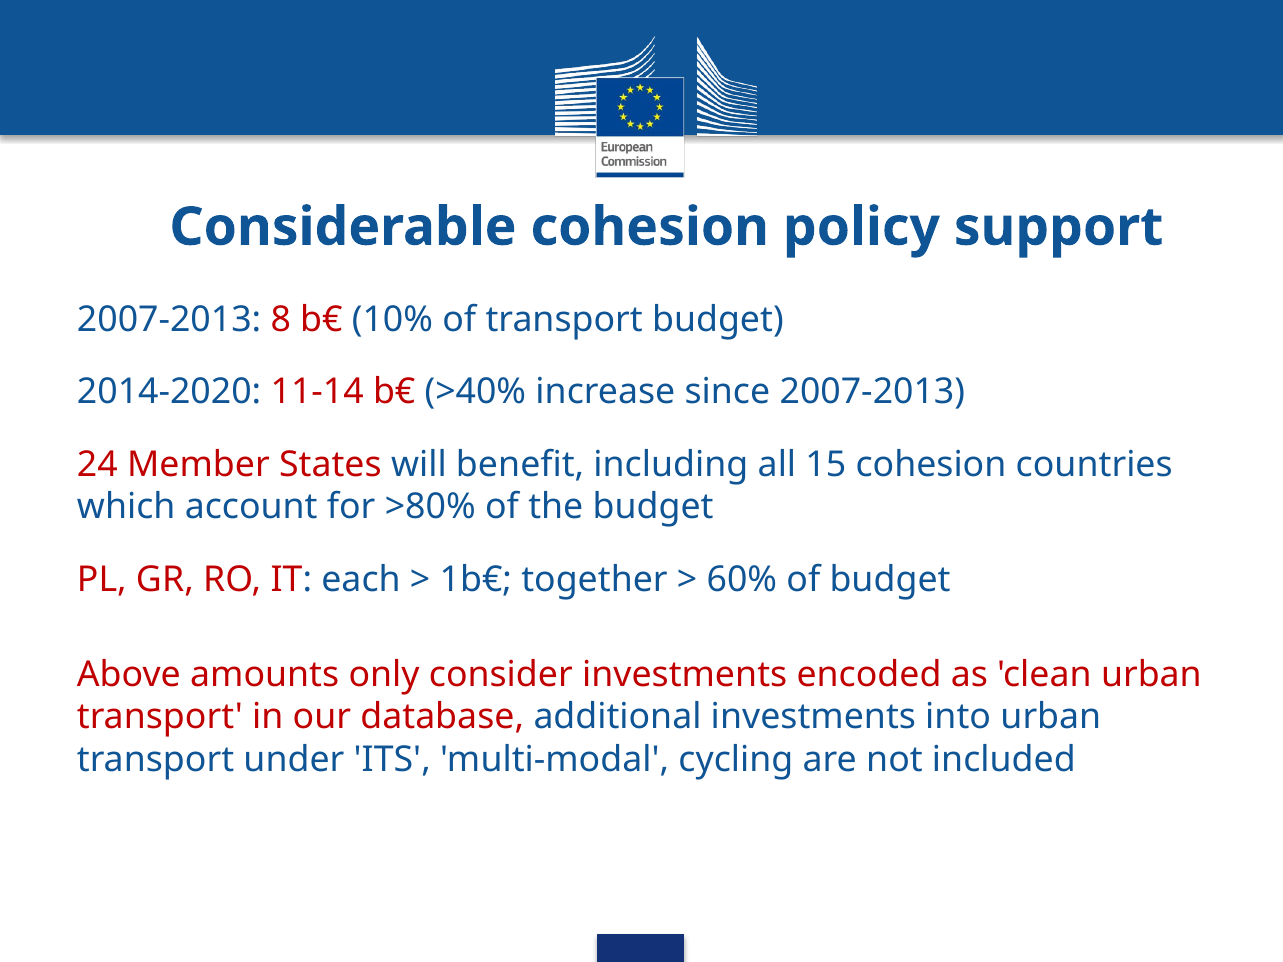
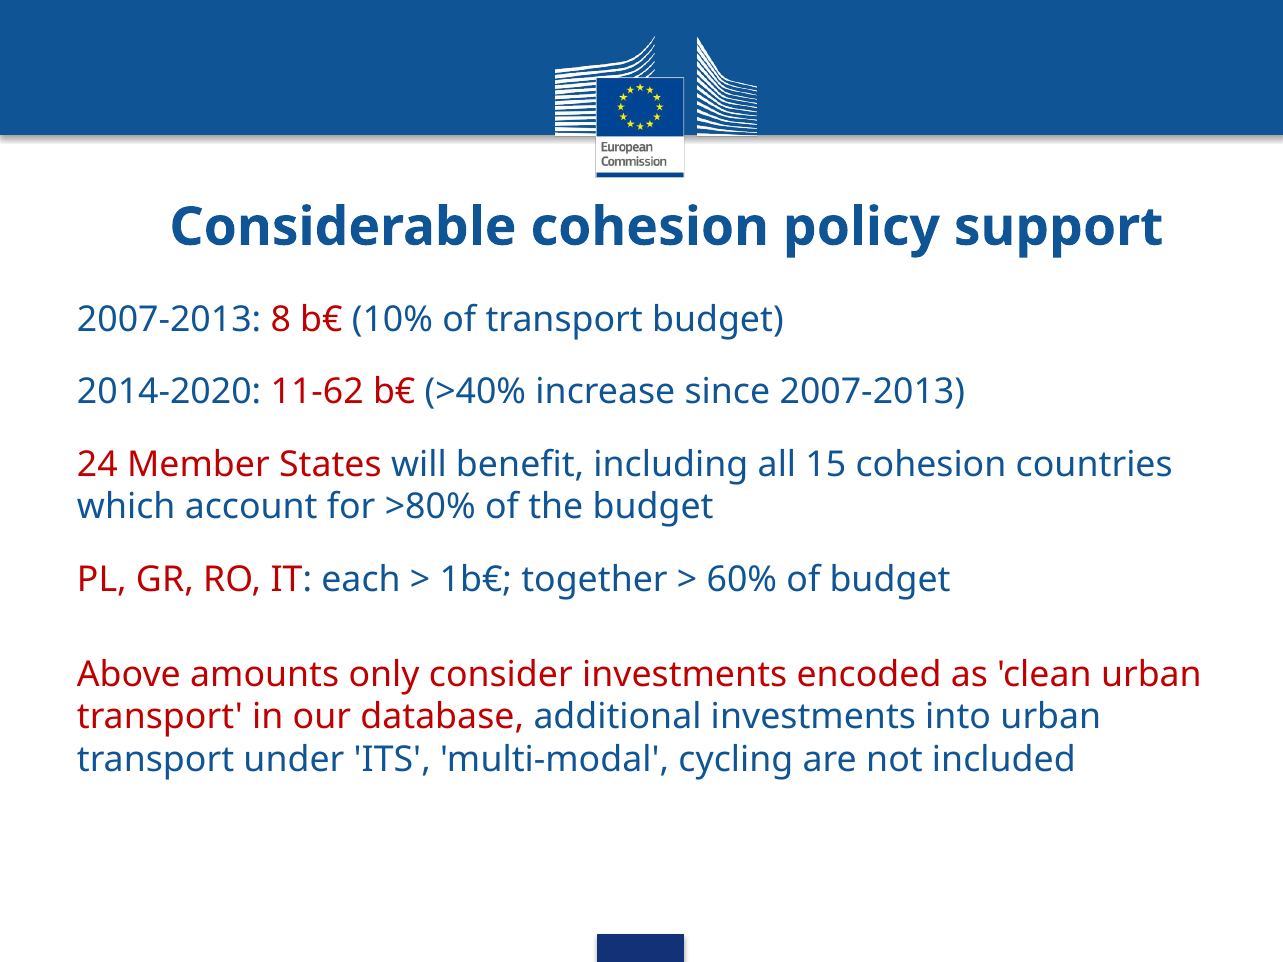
11-14: 11-14 -> 11-62 (317, 392)
